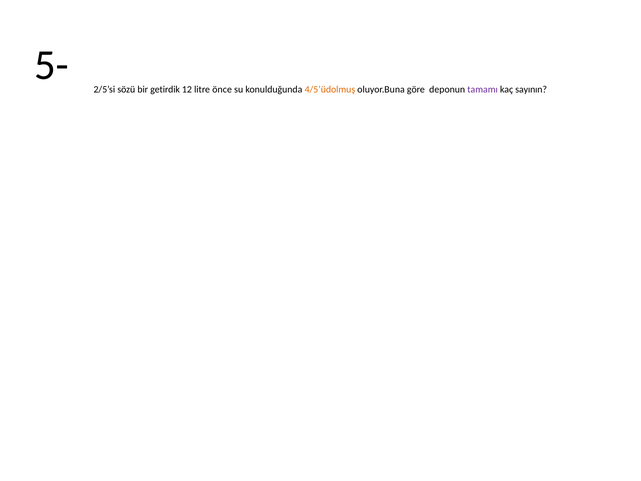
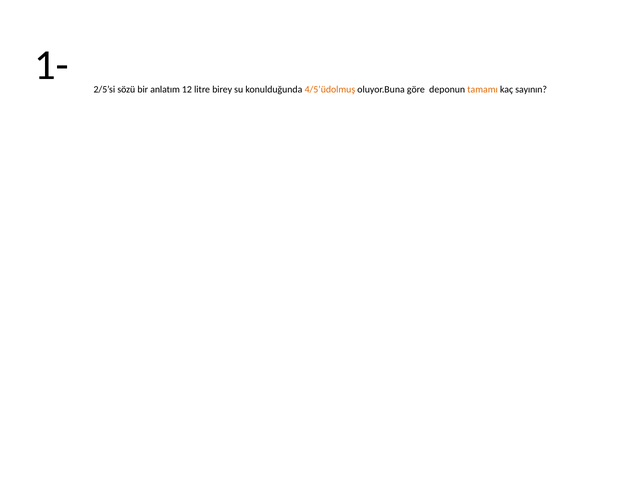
5-: 5- -> 1- (51, 65)
getirdik: getirdik -> anlatım (165, 89)
önce: önce -> birey (222, 89)
tamamı colour: purple -> orange (483, 89)
